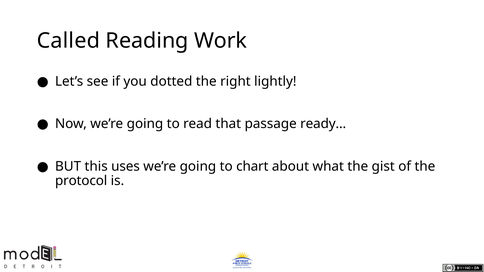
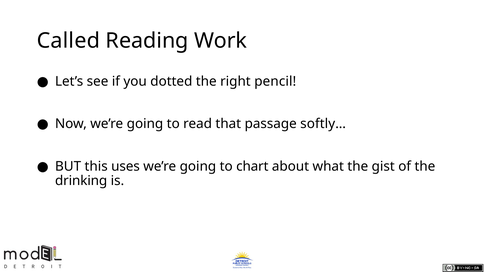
lightly: lightly -> pencil (275, 81)
ready…: ready… -> softly… (323, 124)
protocol: protocol -> drinking (81, 181)
